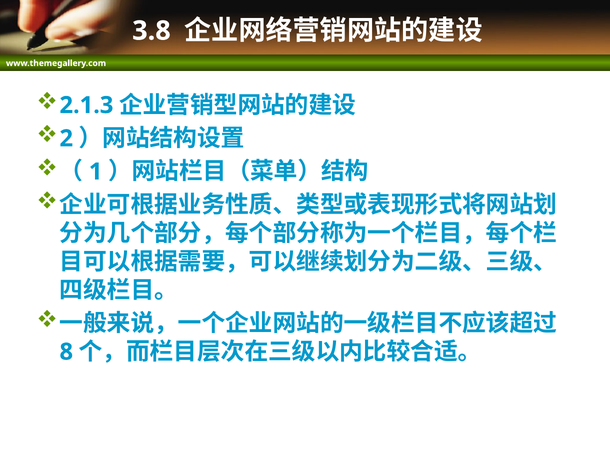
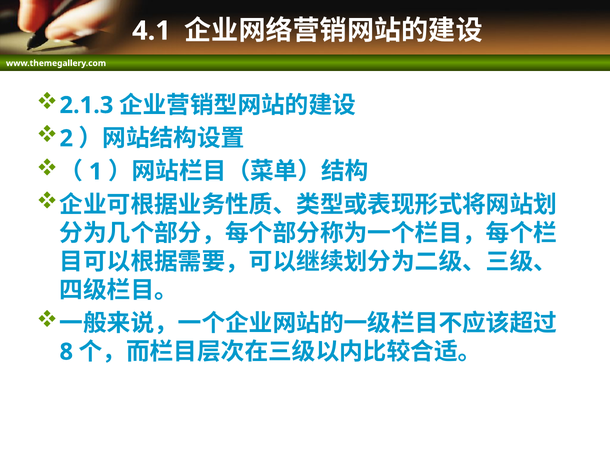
3.8: 3.8 -> 4.1 (151, 31)
